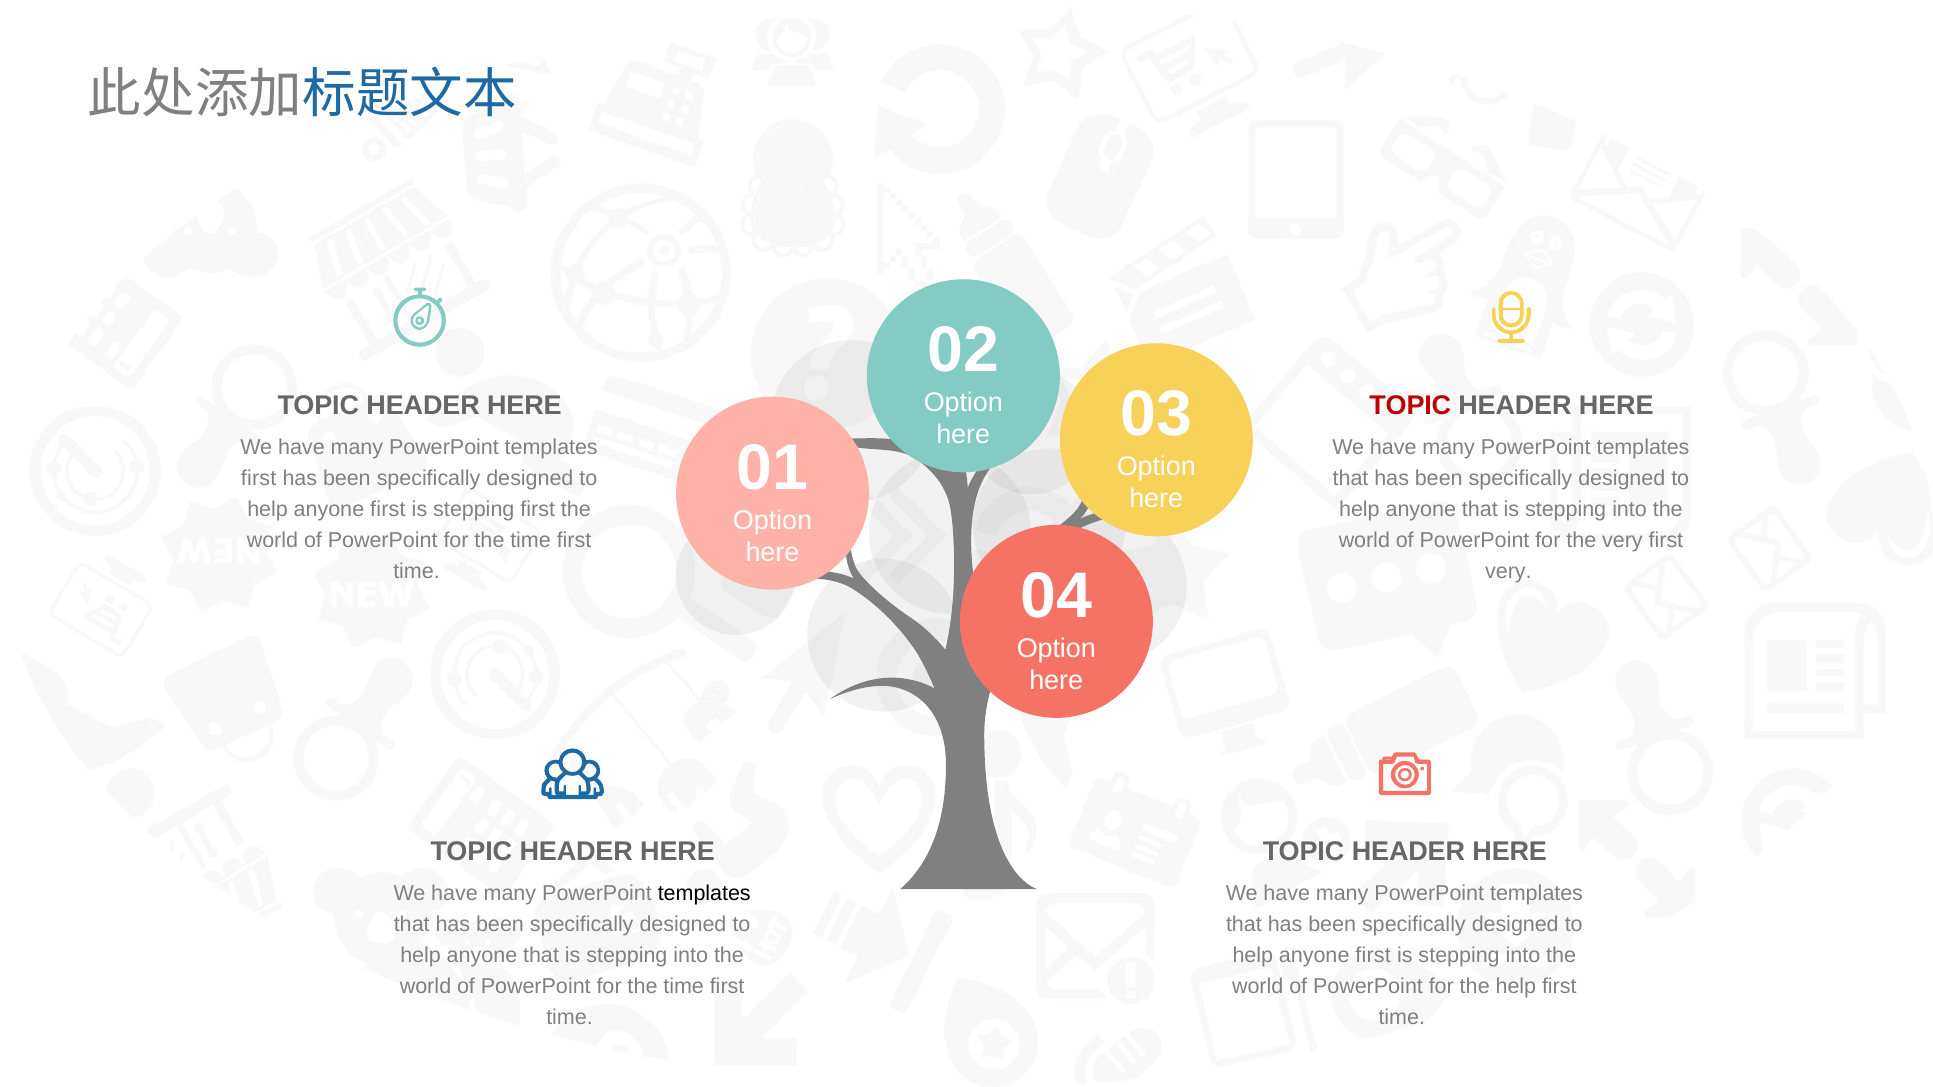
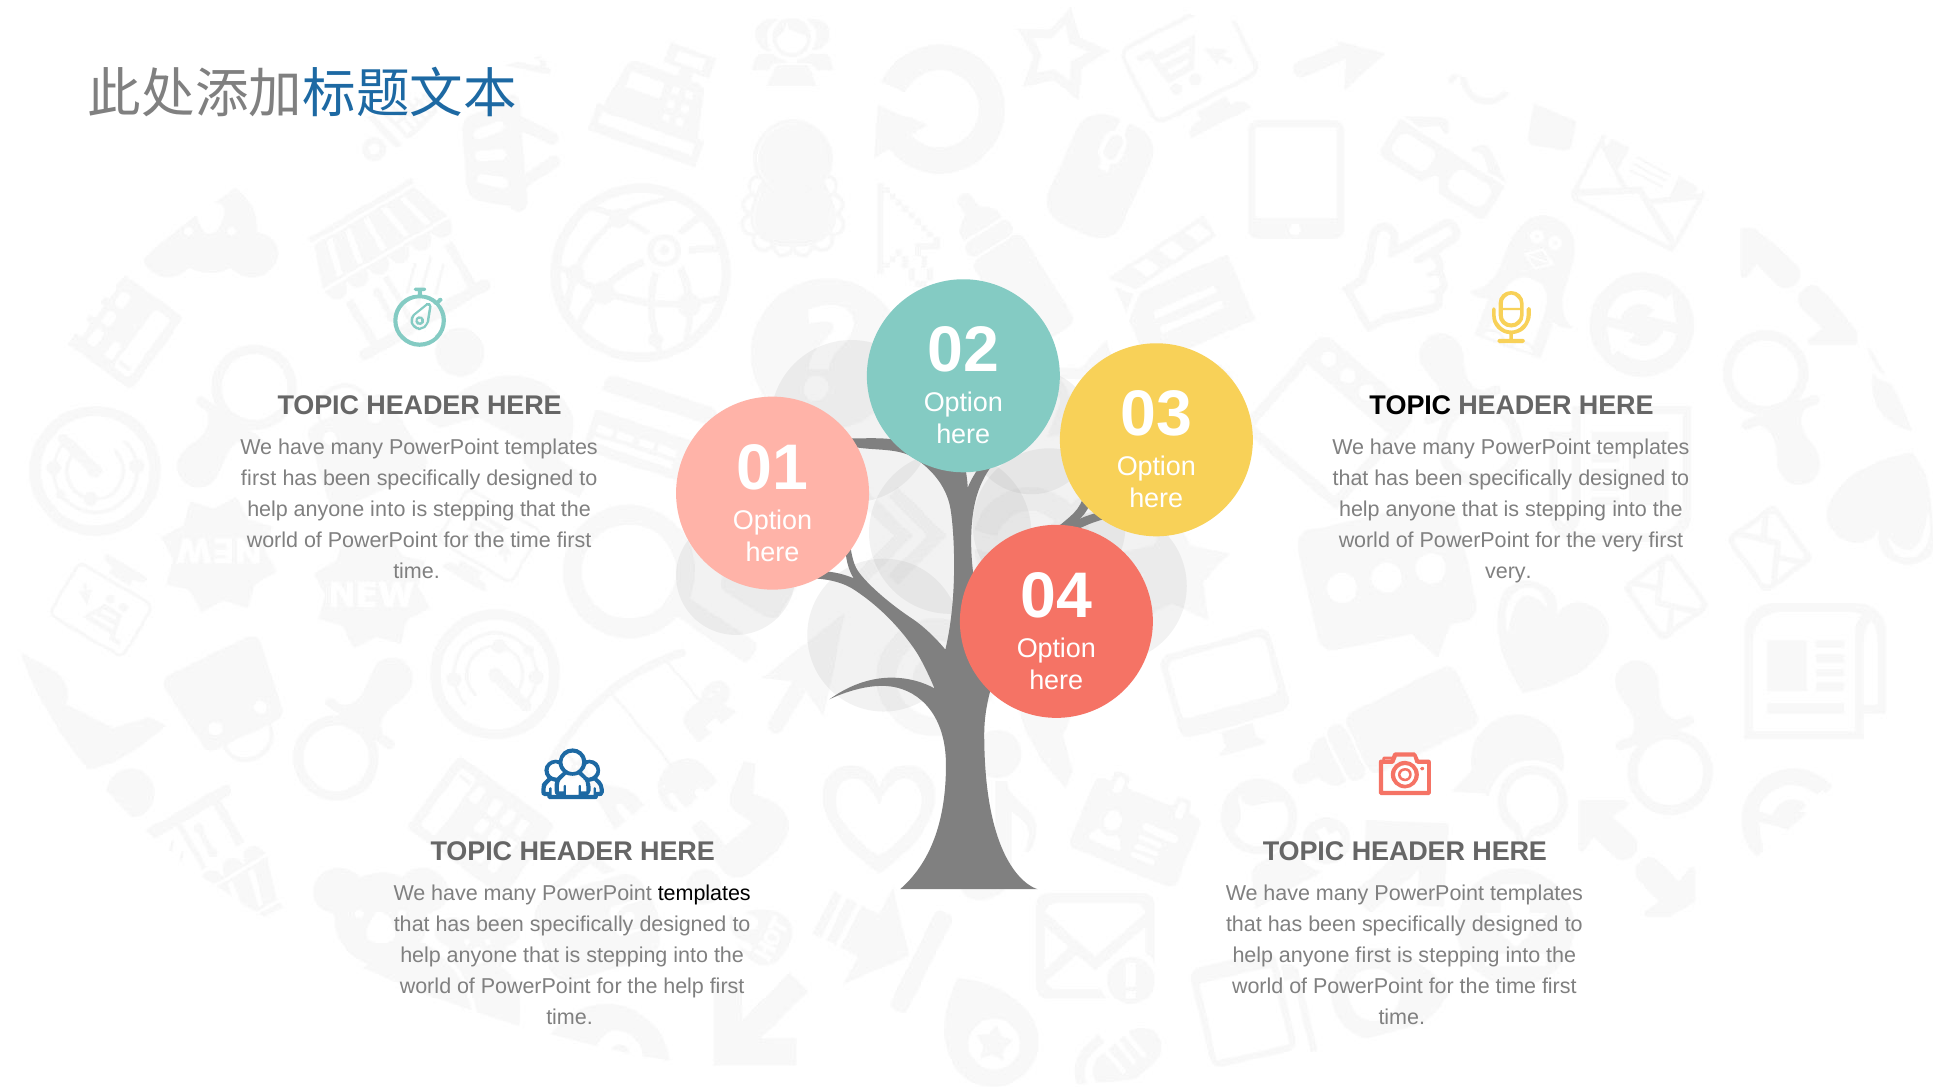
TOPIC colour: red -> black (1410, 406)
first: first -> into (388, 510)
stepping first: first -> that (538, 510)
time: time -> help (684, 987)
help: help -> time (1516, 987)
